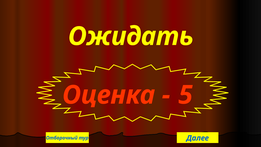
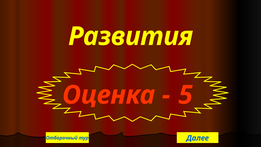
Ожидать: Ожидать -> Развития (131, 36)
